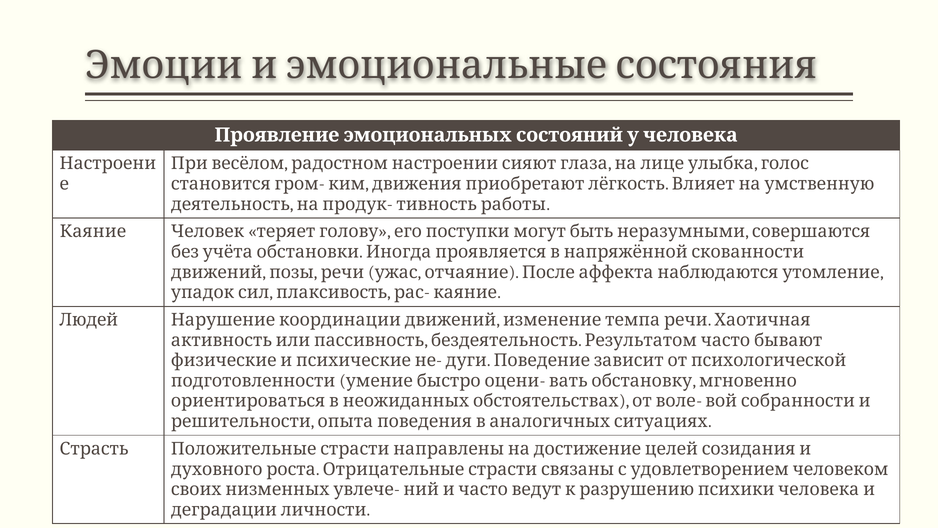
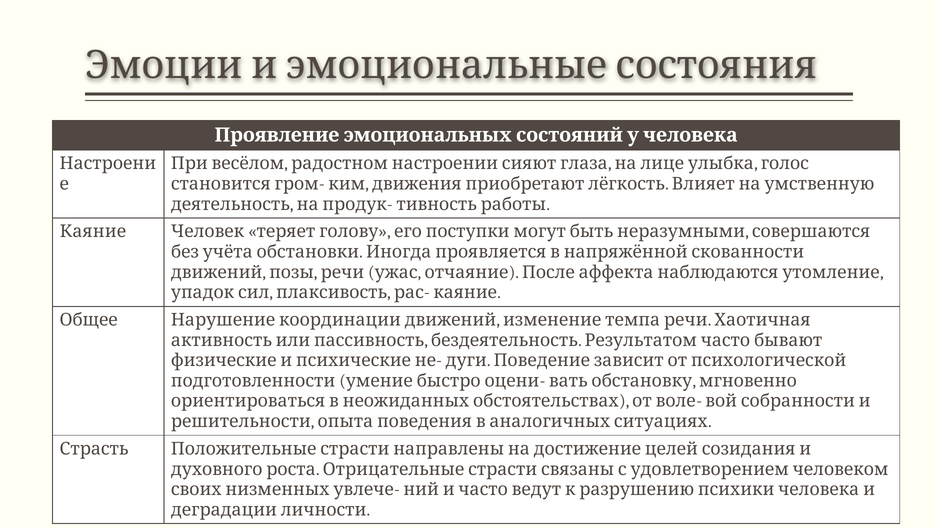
Людей: Людей -> Общее (89, 320)
